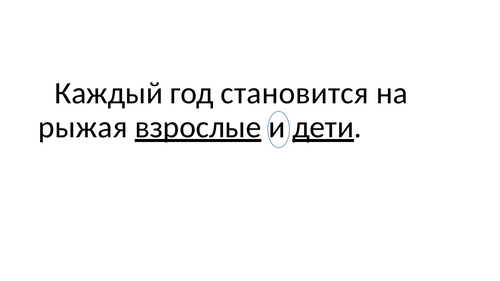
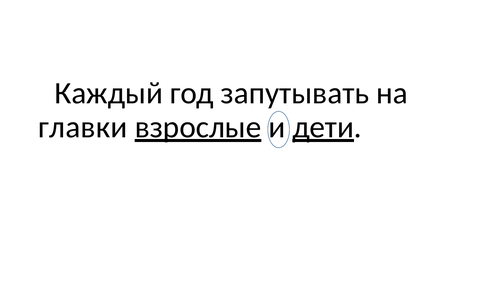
становится: становится -> запутывать (295, 93)
рыжая: рыжая -> главки (83, 127)
